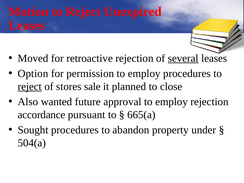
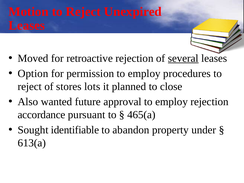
reject underline: present -> none (30, 86)
sale: sale -> lots (92, 86)
665(a: 665(a -> 465(a (141, 115)
Sought procedures: procedures -> identifiable (75, 130)
504(a: 504(a -> 613(a (32, 143)
